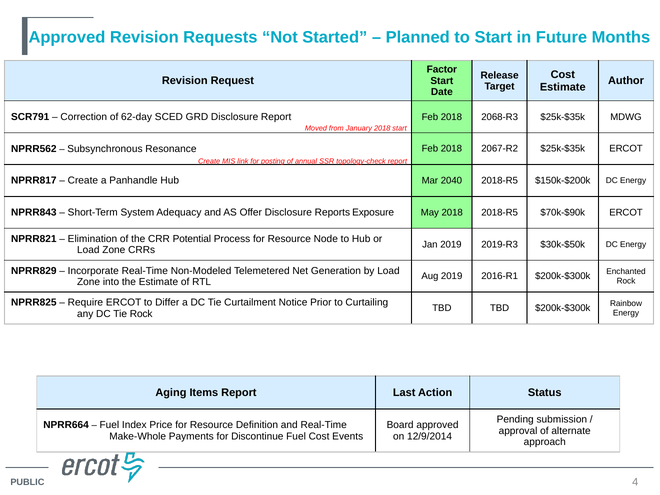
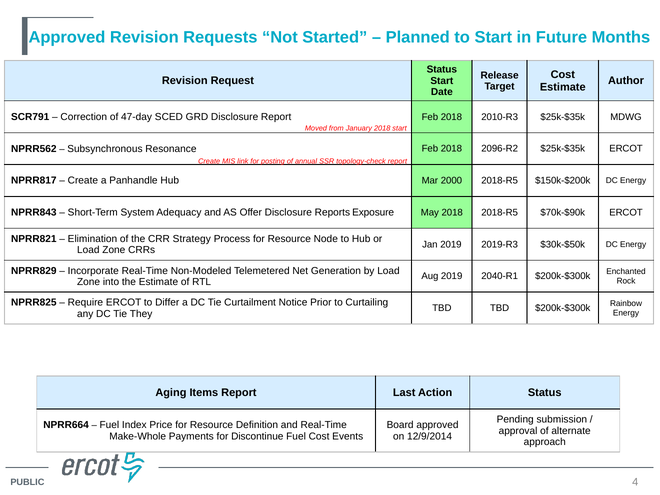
Factor: Factor -> Status (442, 70)
62-day: 62-day -> 47-day (137, 117)
2068-R3: 2068-R3 -> 2010-R3 (500, 117)
2067-R2: 2067-R2 -> 2096-R2 (500, 149)
2040: 2040 -> 2000 (451, 181)
Potential: Potential -> Strategy (192, 239)
2016-R1: 2016-R1 -> 2040-R1 (500, 276)
Tie Rock: Rock -> They (141, 314)
